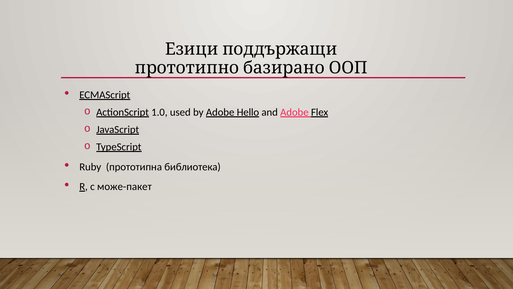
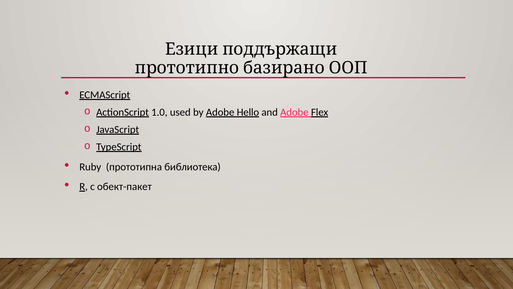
може-пакет: може-пакет -> обект-пакет (124, 186)
